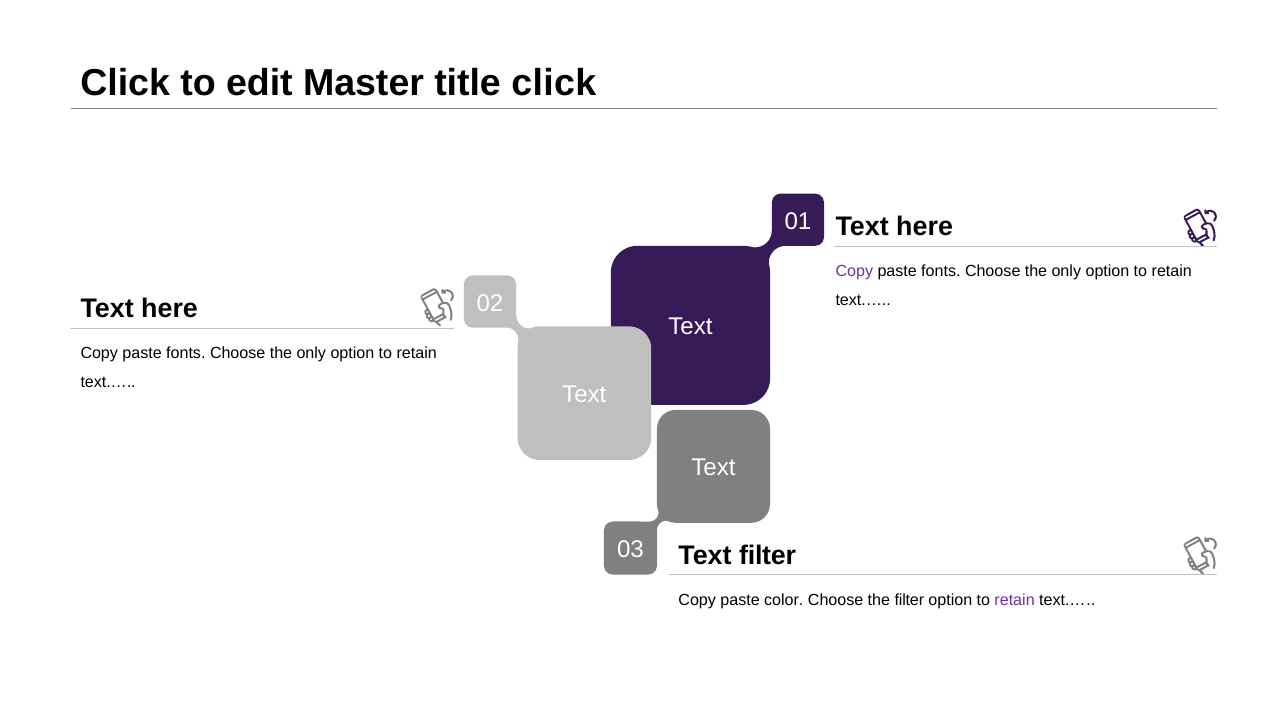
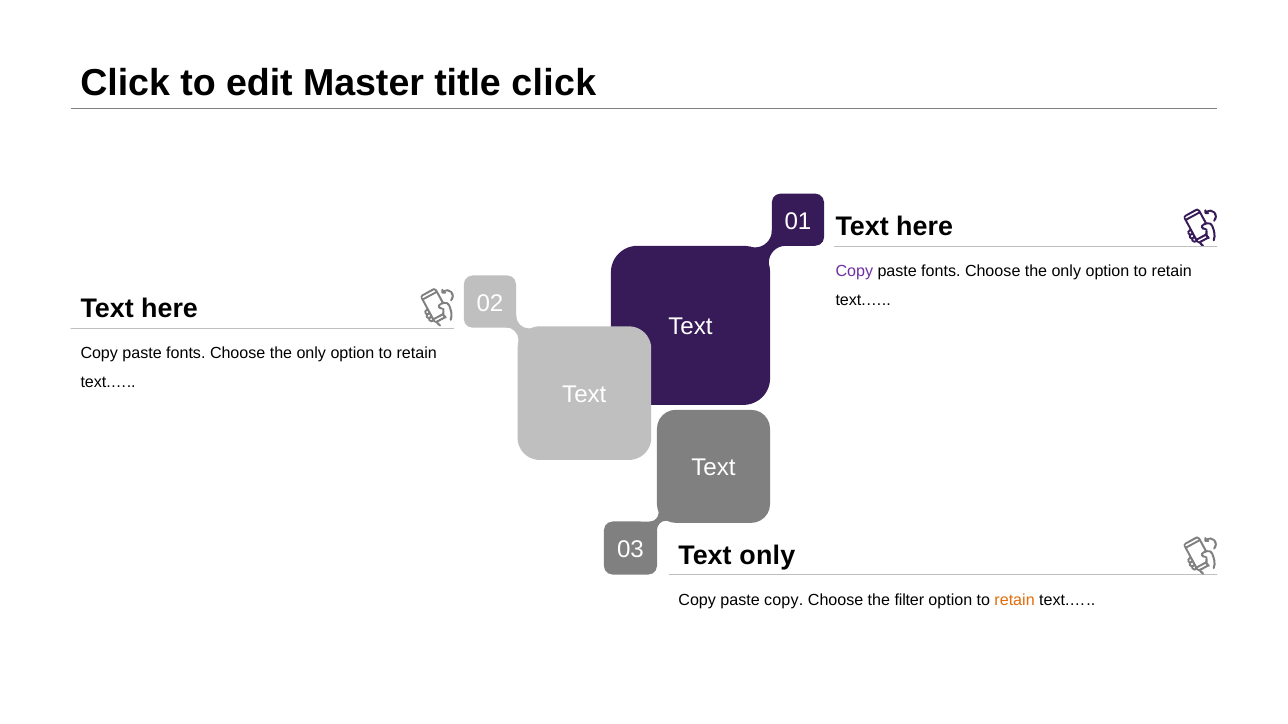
Text filter: filter -> only (767, 556)
paste color: color -> copy (784, 600)
retain colour: purple -> orange (1015, 600)
